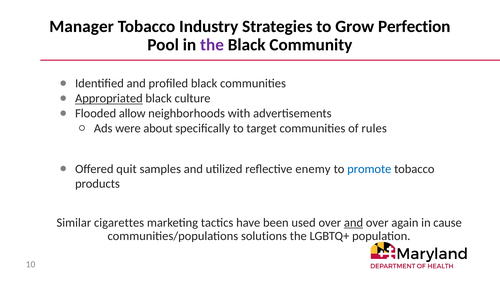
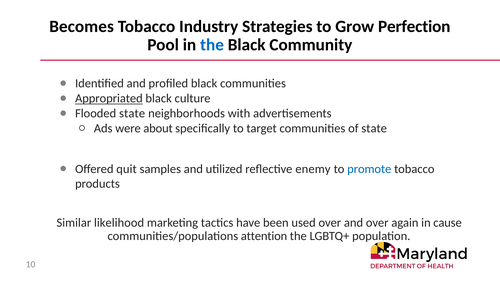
Manager: Manager -> Becomes (82, 26)
the colour: purple -> blue (212, 45)
Flooded allow: allow -> state (132, 114)
of rules: rules -> state (374, 129)
cigarettes: cigarettes -> likelihood (119, 223)
and underline: present -> none (354, 223)
solutions: solutions -> attention (264, 236)
